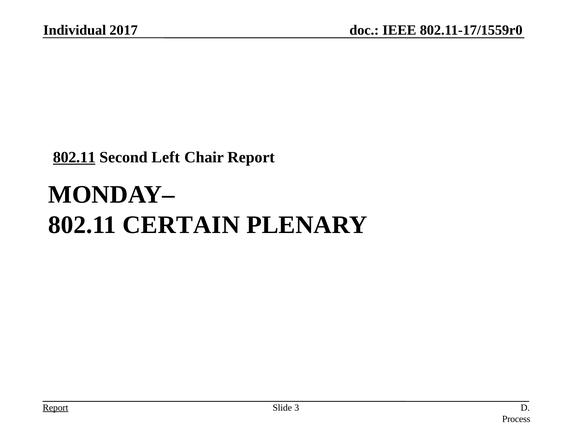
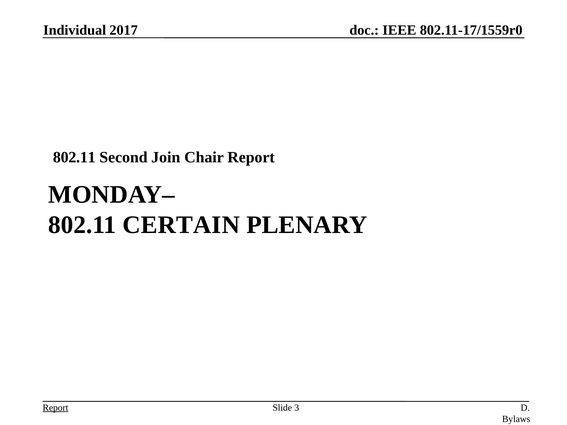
802.11 underline: present -> none (74, 157)
Left: Left -> Join (166, 157)
Process: Process -> Bylaws (516, 419)
